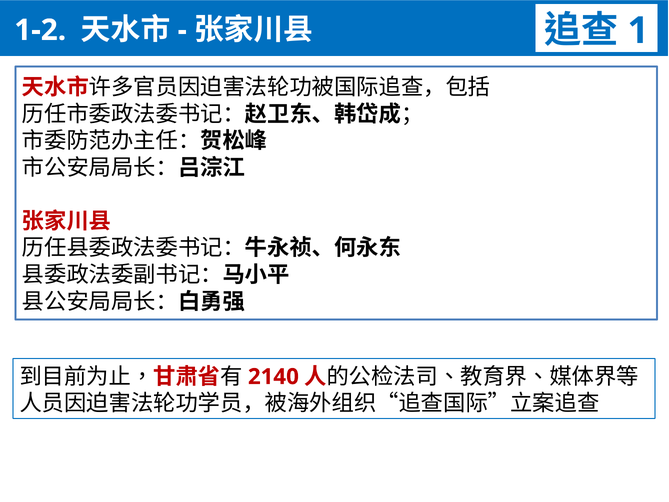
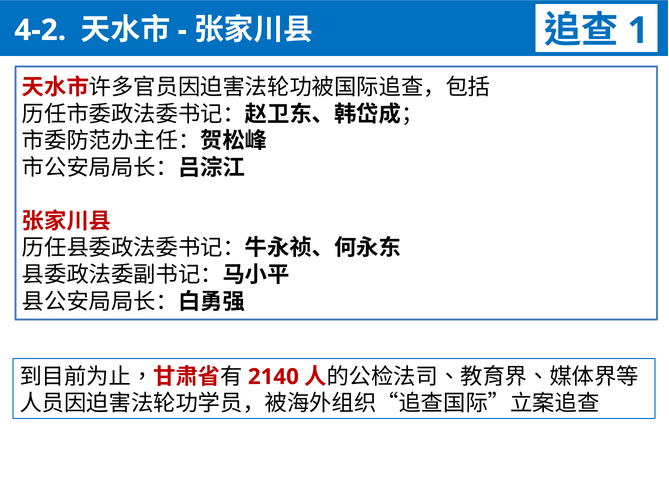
1-2: 1-2 -> 4-2 (40, 30)
